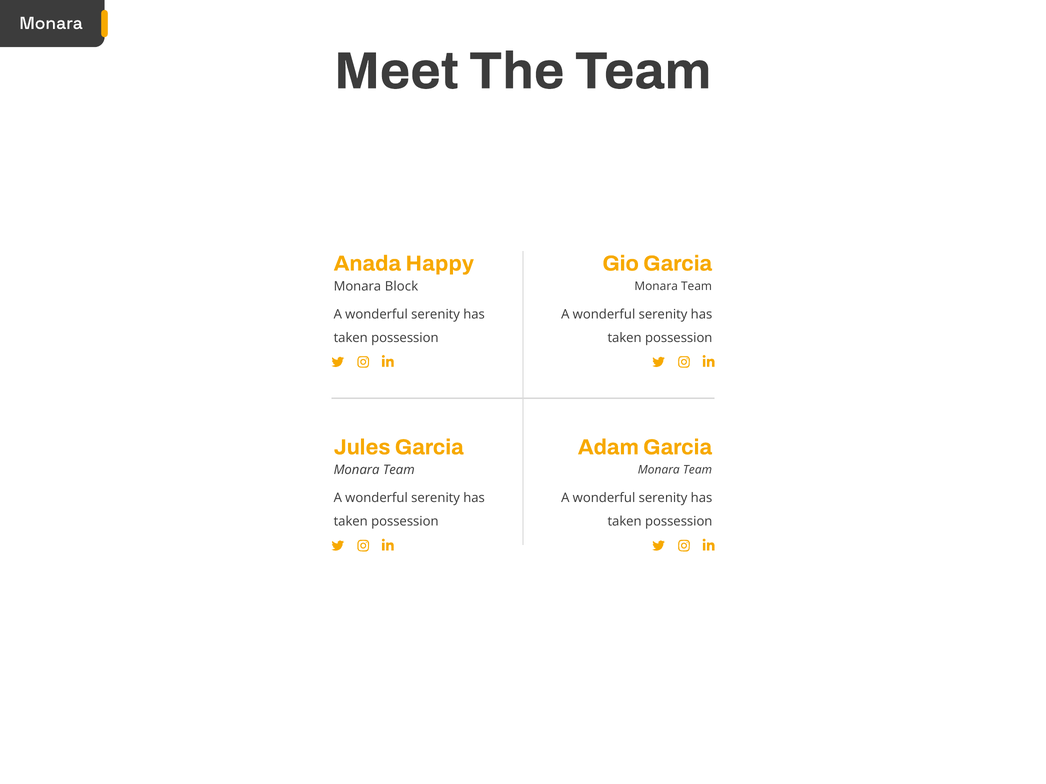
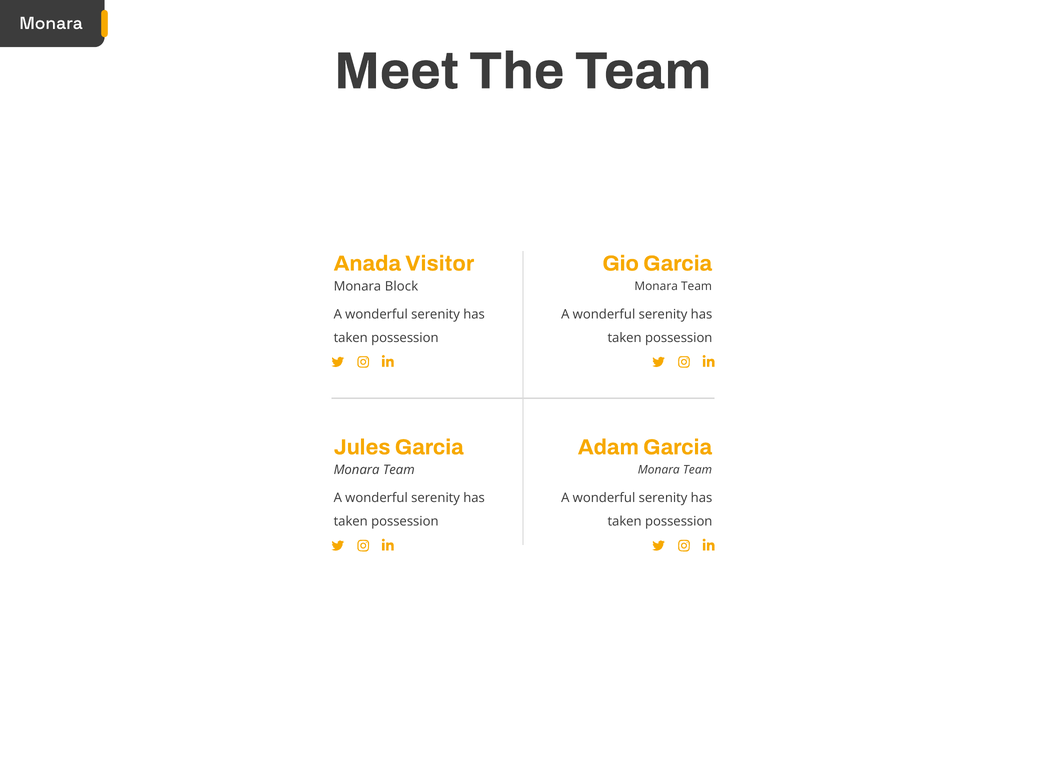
Happy: Happy -> Visitor (440, 264)
